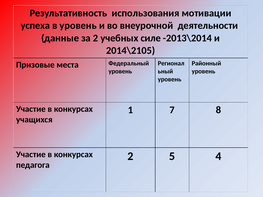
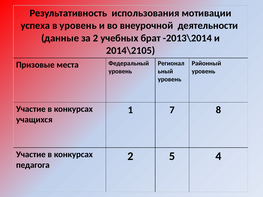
силе: силе -> брат (151, 38)
